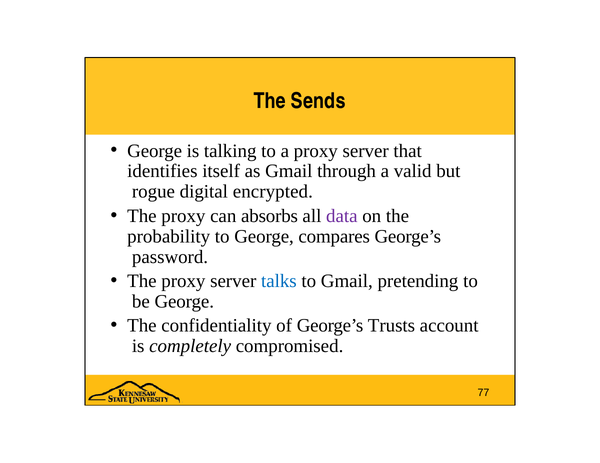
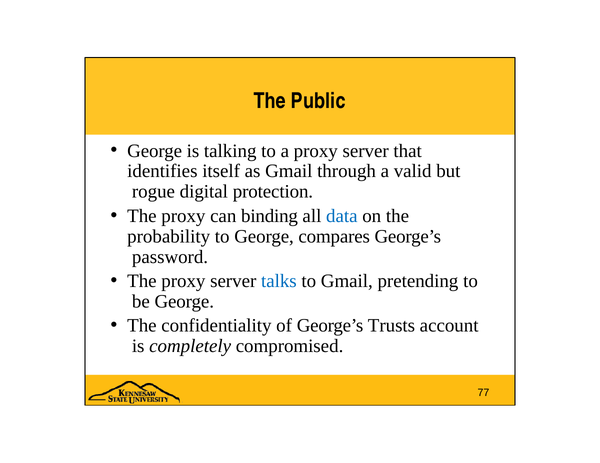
Sends: Sends -> Public (318, 101)
encrypted: encrypted -> protection (273, 192)
absorbs: absorbs -> binding (270, 216)
data colour: purple -> blue (342, 216)
